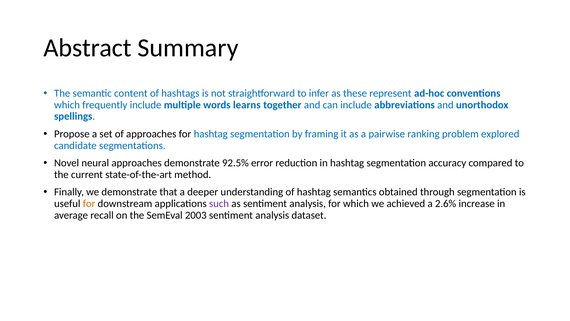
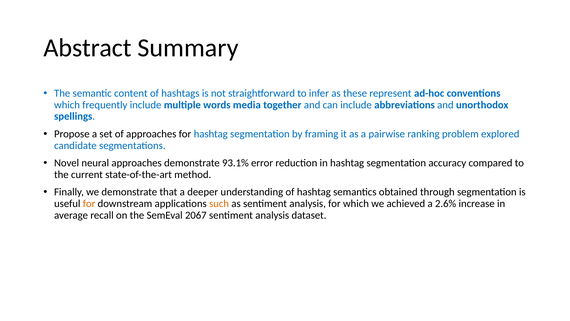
learns: learns -> media (247, 105)
92.5%: 92.5% -> 93.1% (235, 163)
such colour: purple -> orange (219, 203)
2003: 2003 -> 2067 (196, 215)
